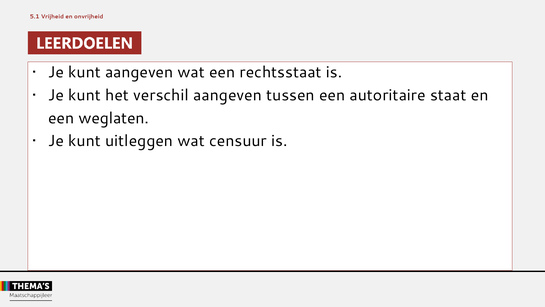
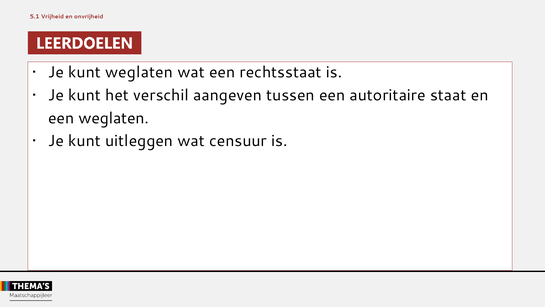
kunt aangeven: aangeven -> weglaten (139, 72)
